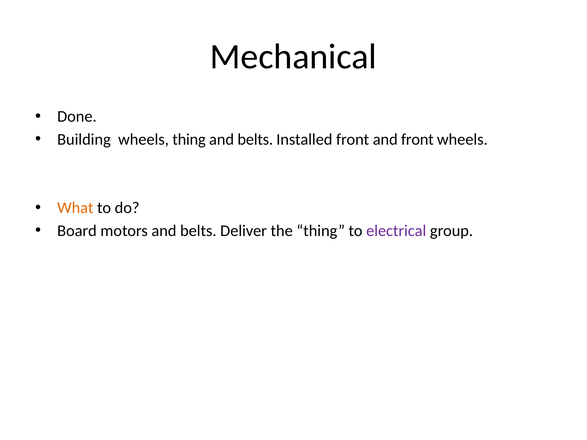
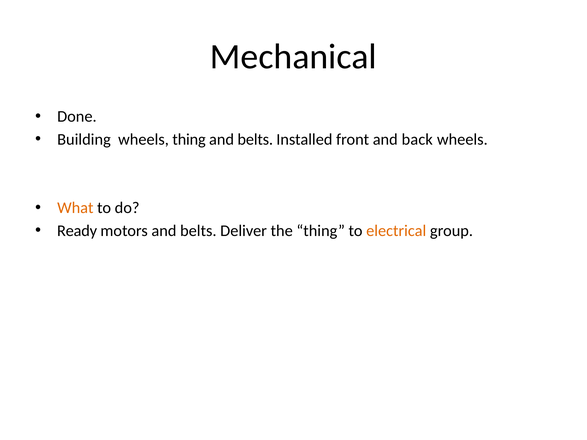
and front: front -> back (417, 139)
Board: Board -> Ready (77, 231)
electrical colour: purple -> orange (396, 231)
